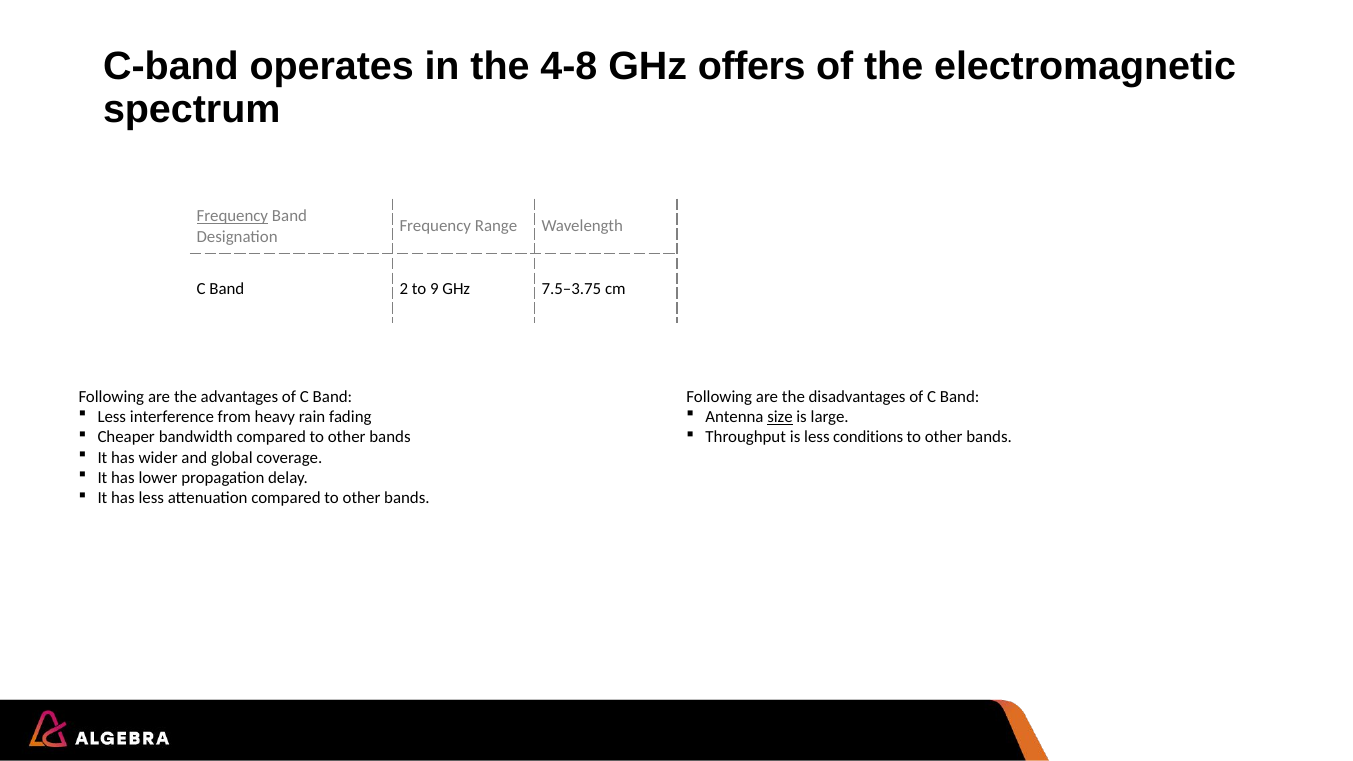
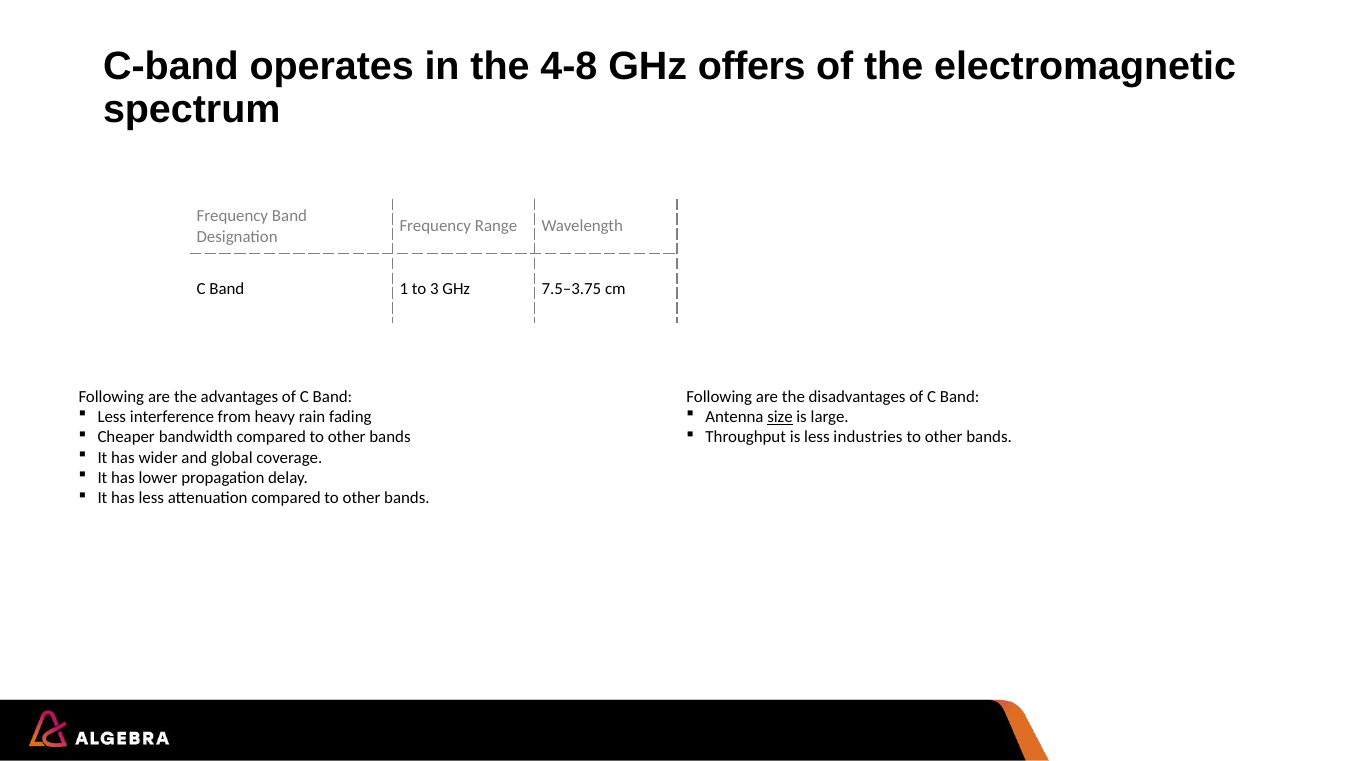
Frequency underline: present -> none (232, 216)
2: 2 -> 1 (404, 289)
9: 9 -> 3 (434, 289)
conditions: conditions -> industries (868, 437)
